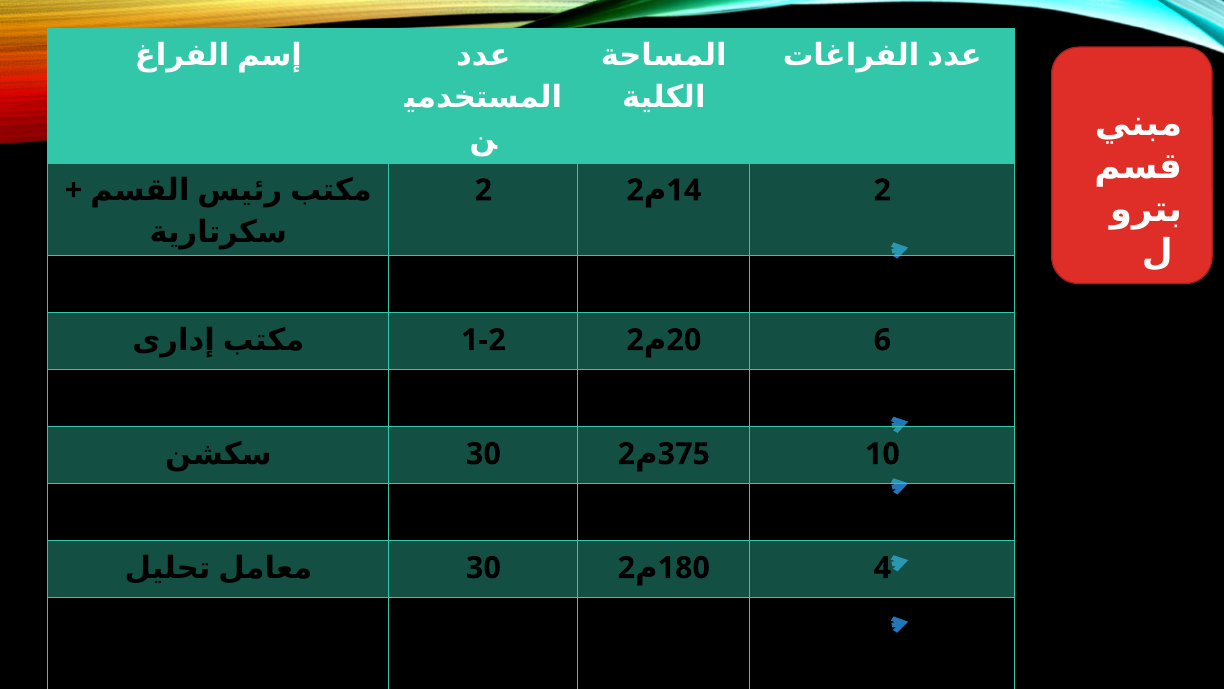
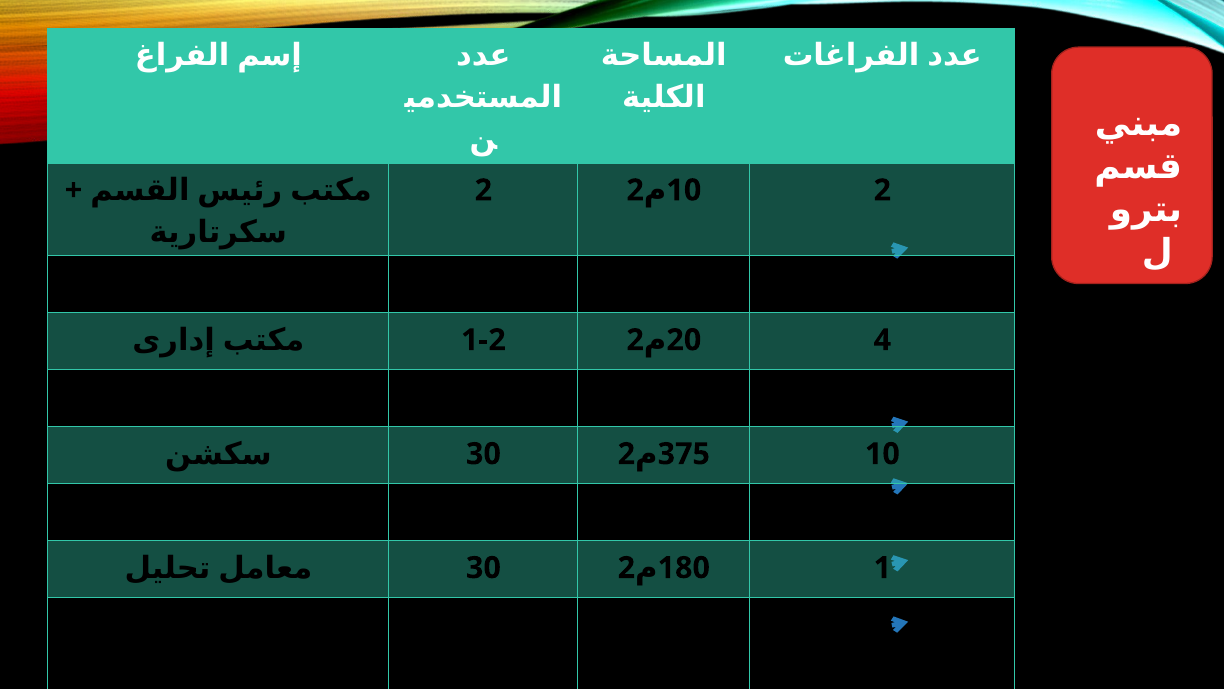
14: 14 -> 10 (684, 190)
6: 6 -> 4 (882, 340)
4: 4 -> 1 (882, 568)
